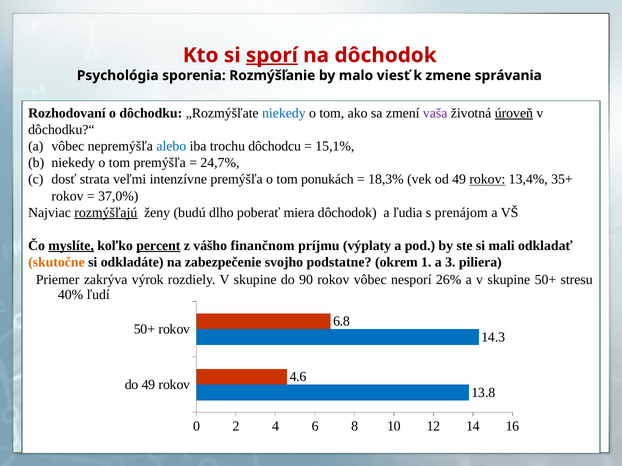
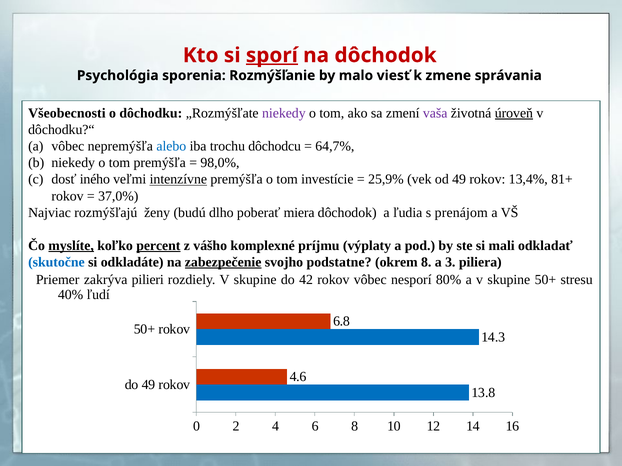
Rozhodovaní: Rozhodovaní -> Všeobecnosti (67, 113)
niekedy colour: blue -> purple (284, 113)
15,1%: 15,1% -> 64,7% (335, 146)
24,7%: 24,7% -> 98,0% (220, 163)
strata: strata -> iného (95, 180)
intenzívne underline: none -> present (178, 180)
ponukách: ponukách -> investície (327, 180)
18,3%: 18,3% -> 25,9% (386, 180)
rokov underline: present -> none (487, 180)
35+: 35+ -> 81+ (562, 180)
rozmýšľajú underline: present -> none (106, 213)
finančnom: finančnom -> komplexné (263, 246)
skutočne colour: orange -> blue (56, 262)
zabezpečenie underline: none -> present (223, 262)
okrem 1: 1 -> 8 (426, 262)
výrok: výrok -> pilieri (148, 280)
90: 90 -> 42 (306, 280)
26%: 26% -> 80% (449, 280)
